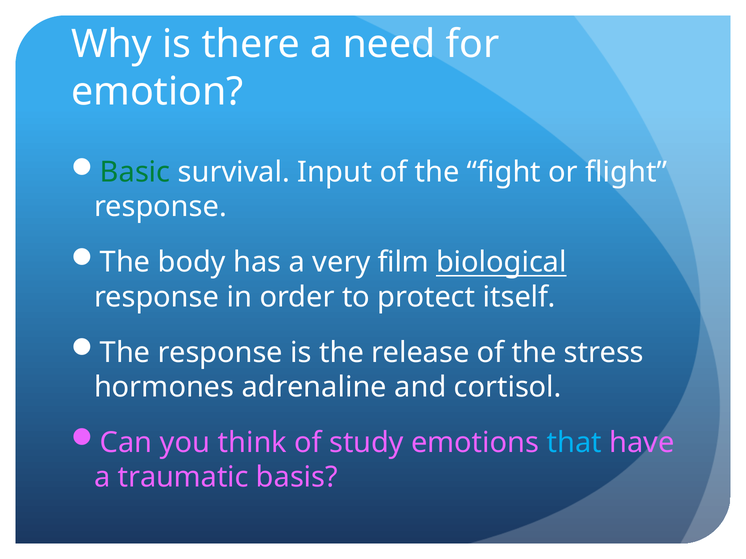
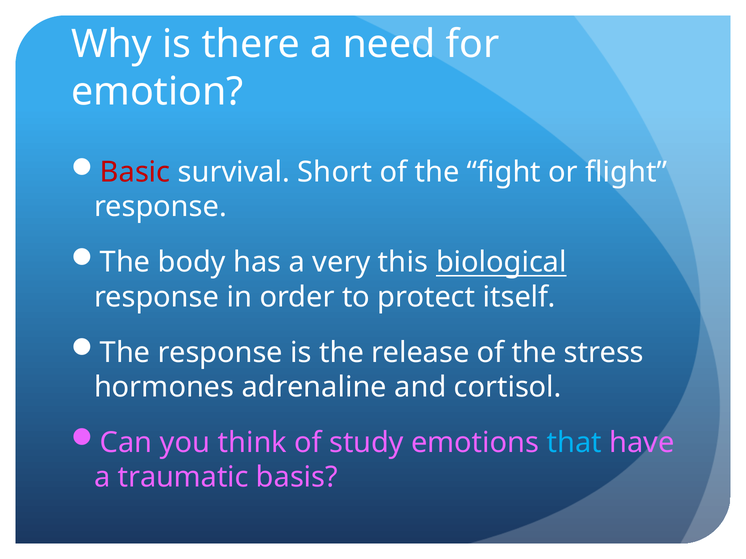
Basic colour: green -> red (135, 172)
Input: Input -> Short (335, 172)
film: film -> this (403, 263)
